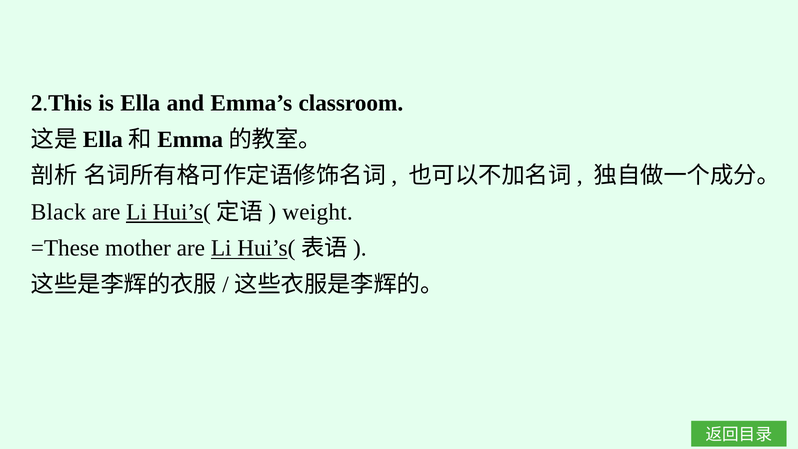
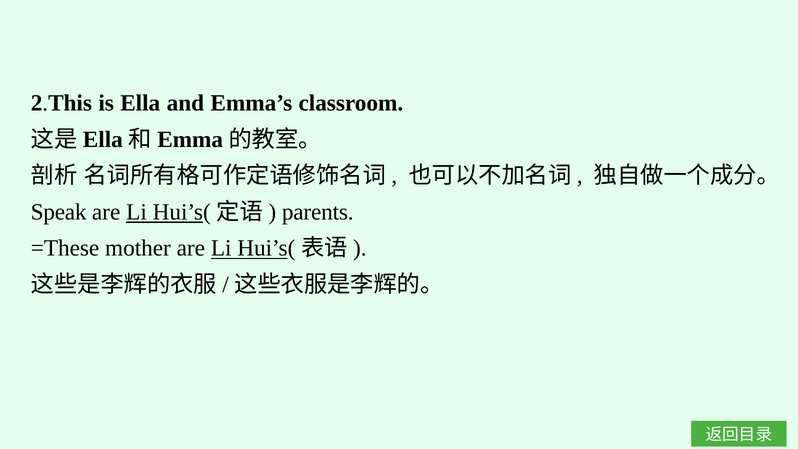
Black: Black -> Speak (59, 212)
weight: weight -> parents (318, 212)
